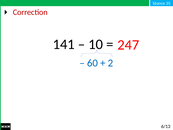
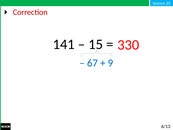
10: 10 -> 15 (96, 44)
247: 247 -> 330 (128, 45)
60: 60 -> 67 (92, 63)
2: 2 -> 9 (111, 63)
